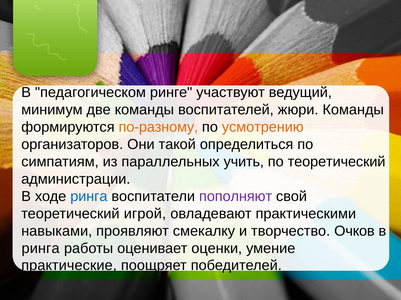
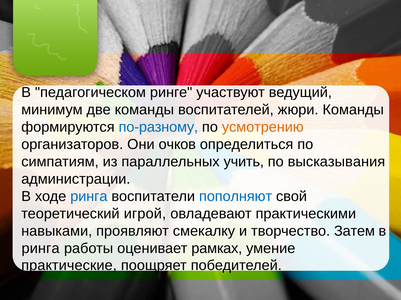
по-разному colour: orange -> blue (158, 127)
такой: такой -> очков (177, 145)
по теоретический: теоретический -> высказывания (336, 162)
пополняют colour: purple -> blue (236, 197)
Очков: Очков -> Затем (354, 231)
оценки: оценки -> рамках (217, 249)
